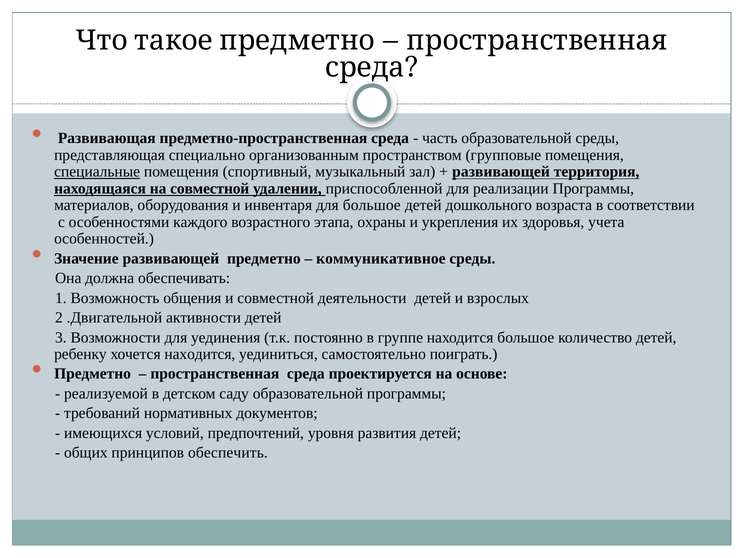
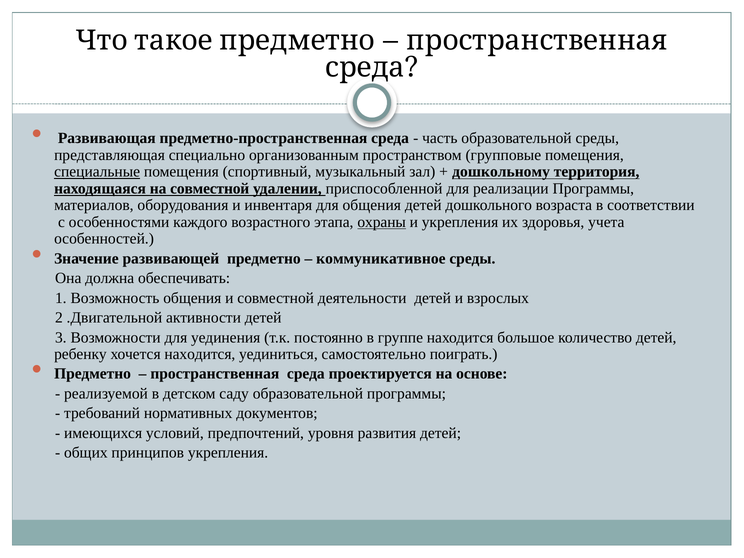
развивающей: развивающей -> дошкольному (501, 172)
для большое: большое -> общения (372, 205)
охраны underline: none -> present (382, 222)
принципов обеспечить: обеспечить -> укрепления (228, 453)
